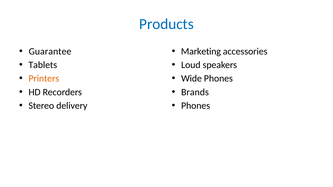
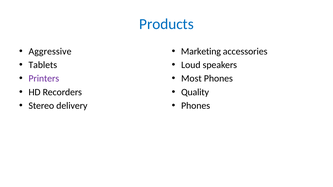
Guarantee: Guarantee -> Aggressive (50, 51)
Printers colour: orange -> purple (44, 79)
Wide: Wide -> Most (191, 79)
Brands: Brands -> Quality (195, 92)
